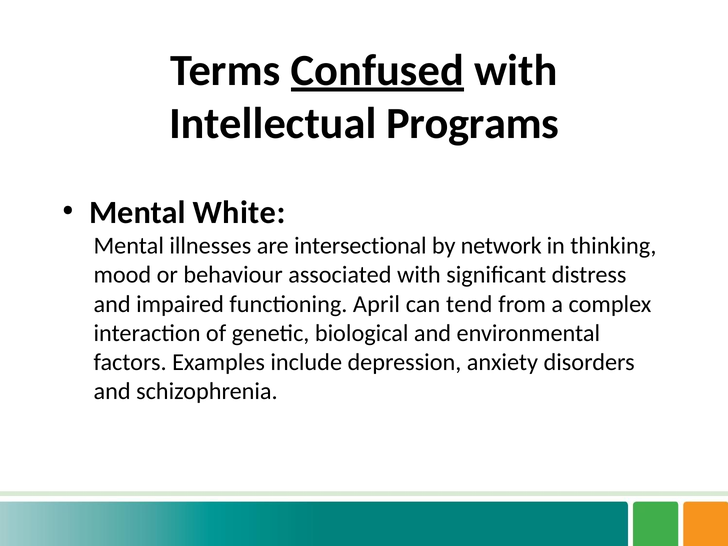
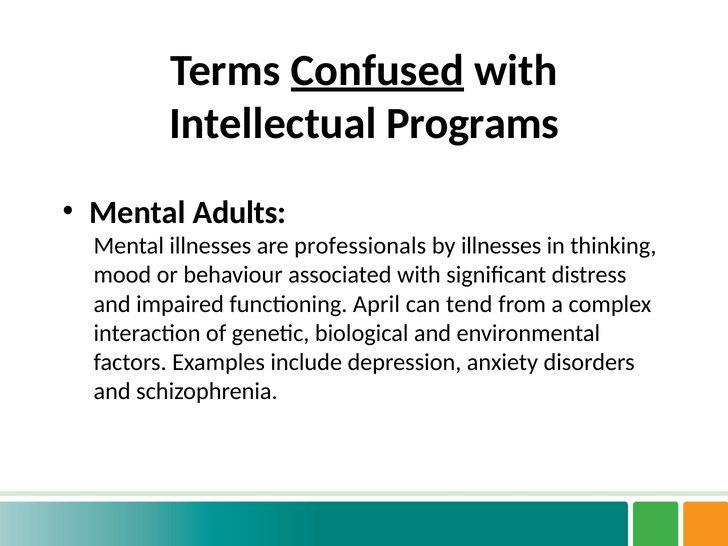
White: White -> Adults (239, 212)
intersectional: intersectional -> professionals (360, 246)
by network: network -> illnesses (501, 246)
